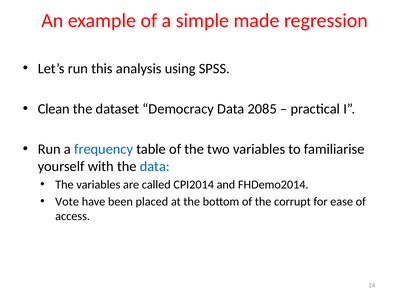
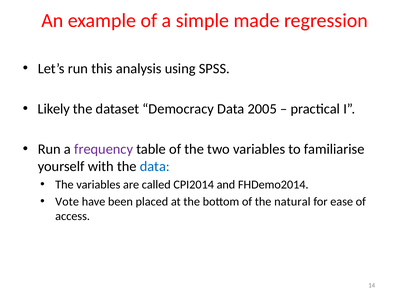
Clean: Clean -> Likely (54, 109)
2085: 2085 -> 2005 (262, 109)
frequency colour: blue -> purple (104, 149)
corrupt: corrupt -> natural (292, 202)
